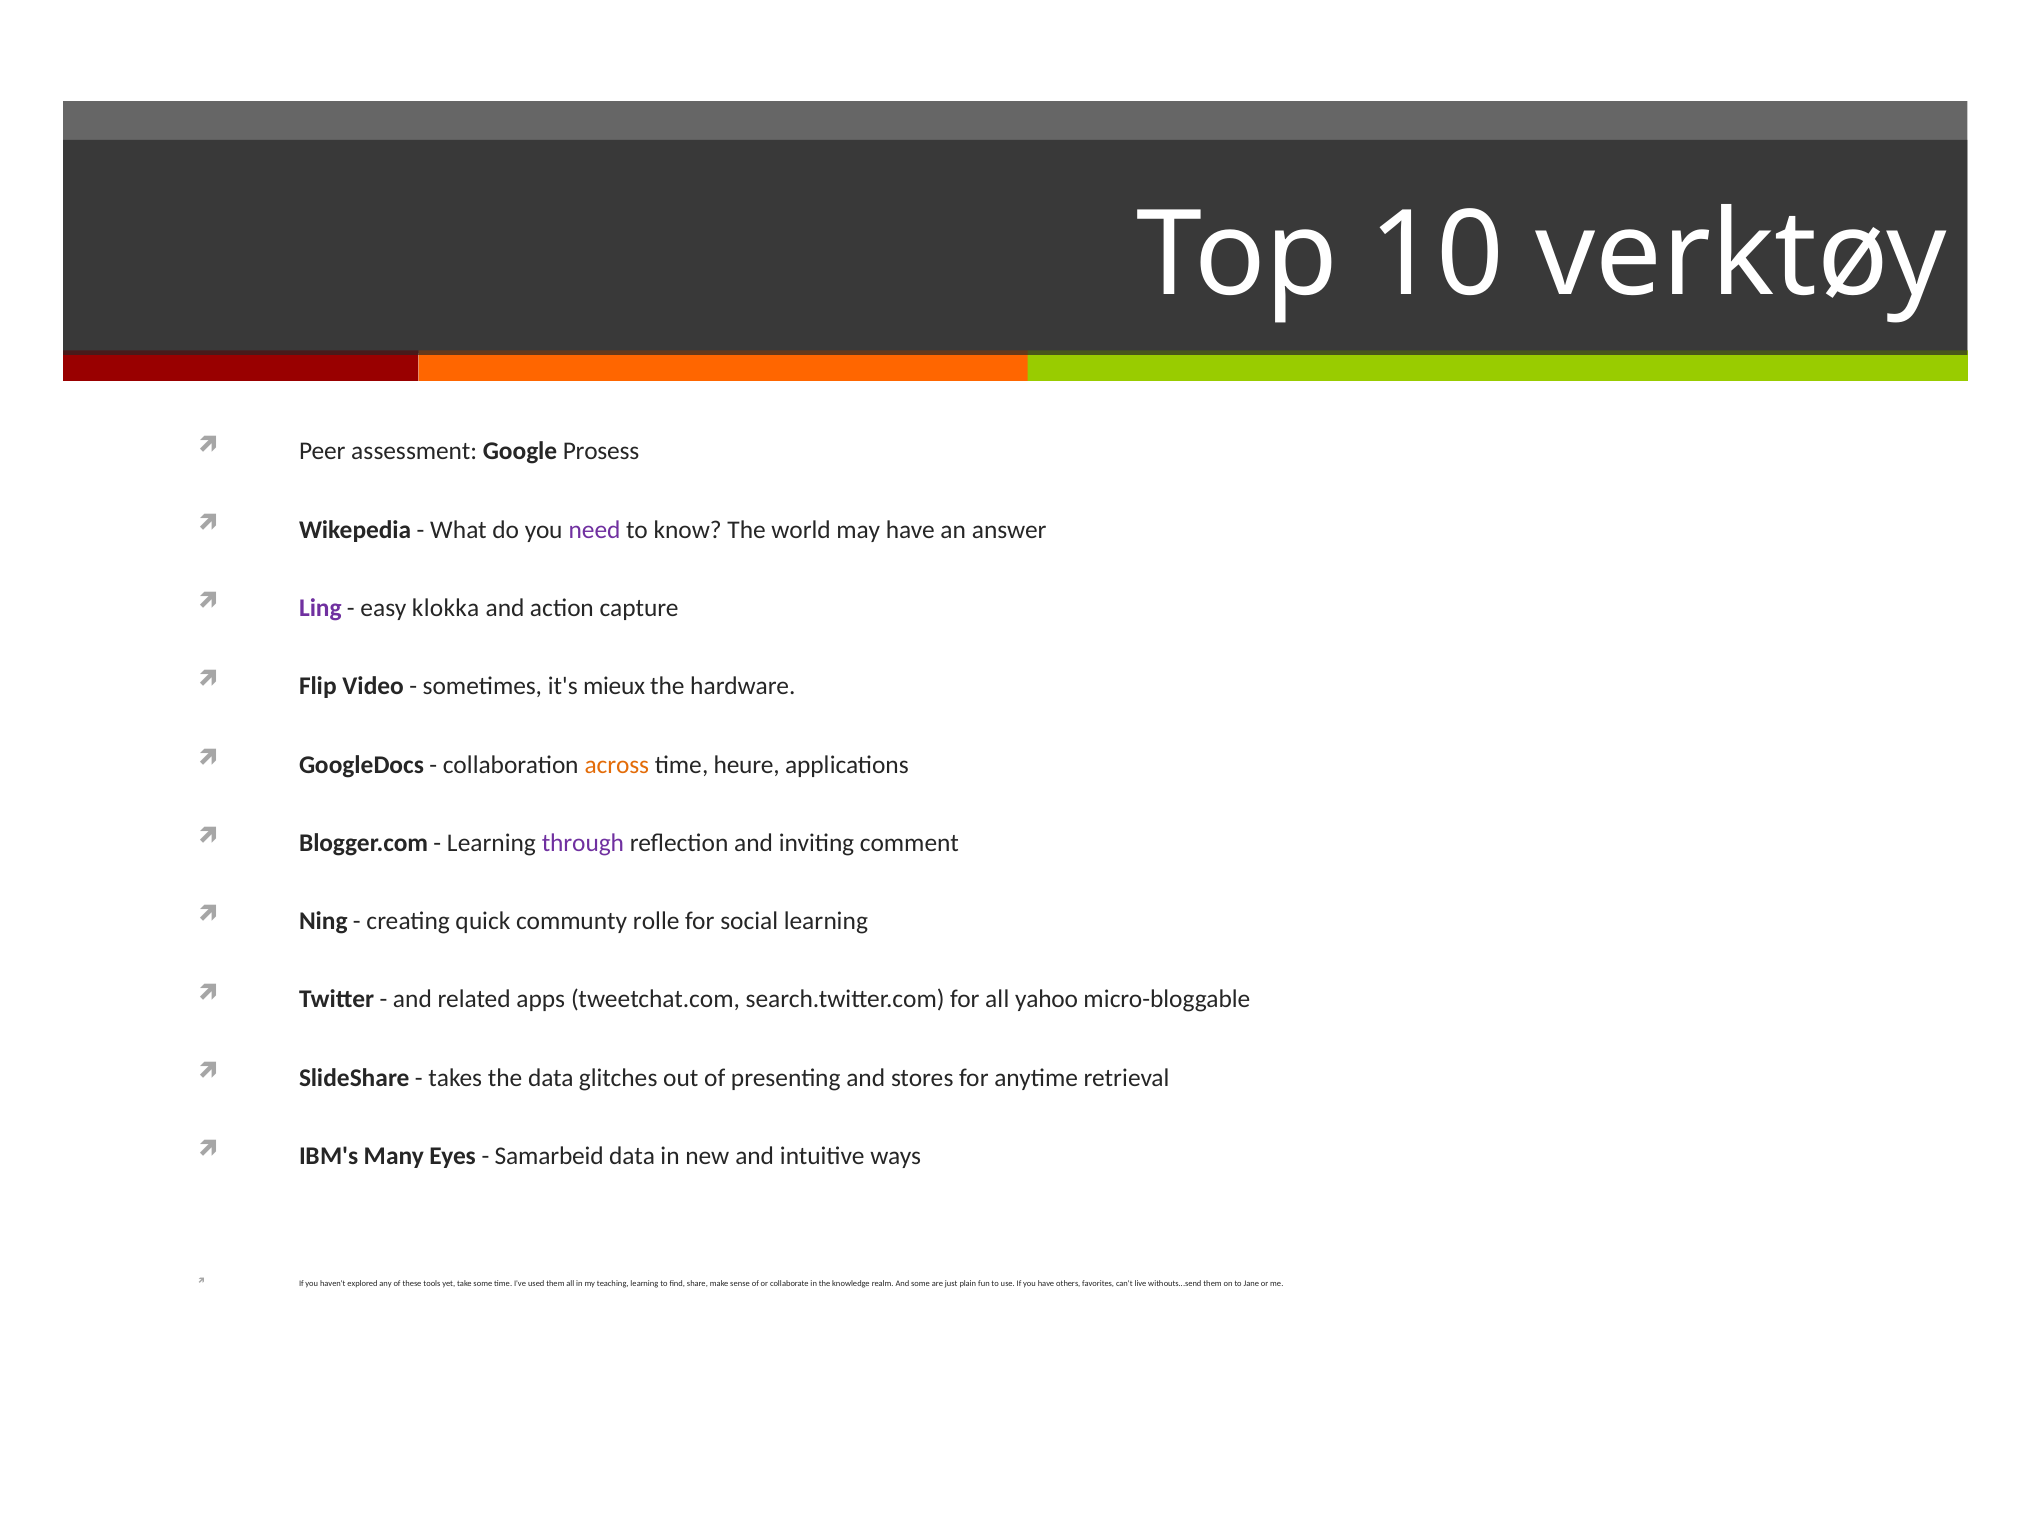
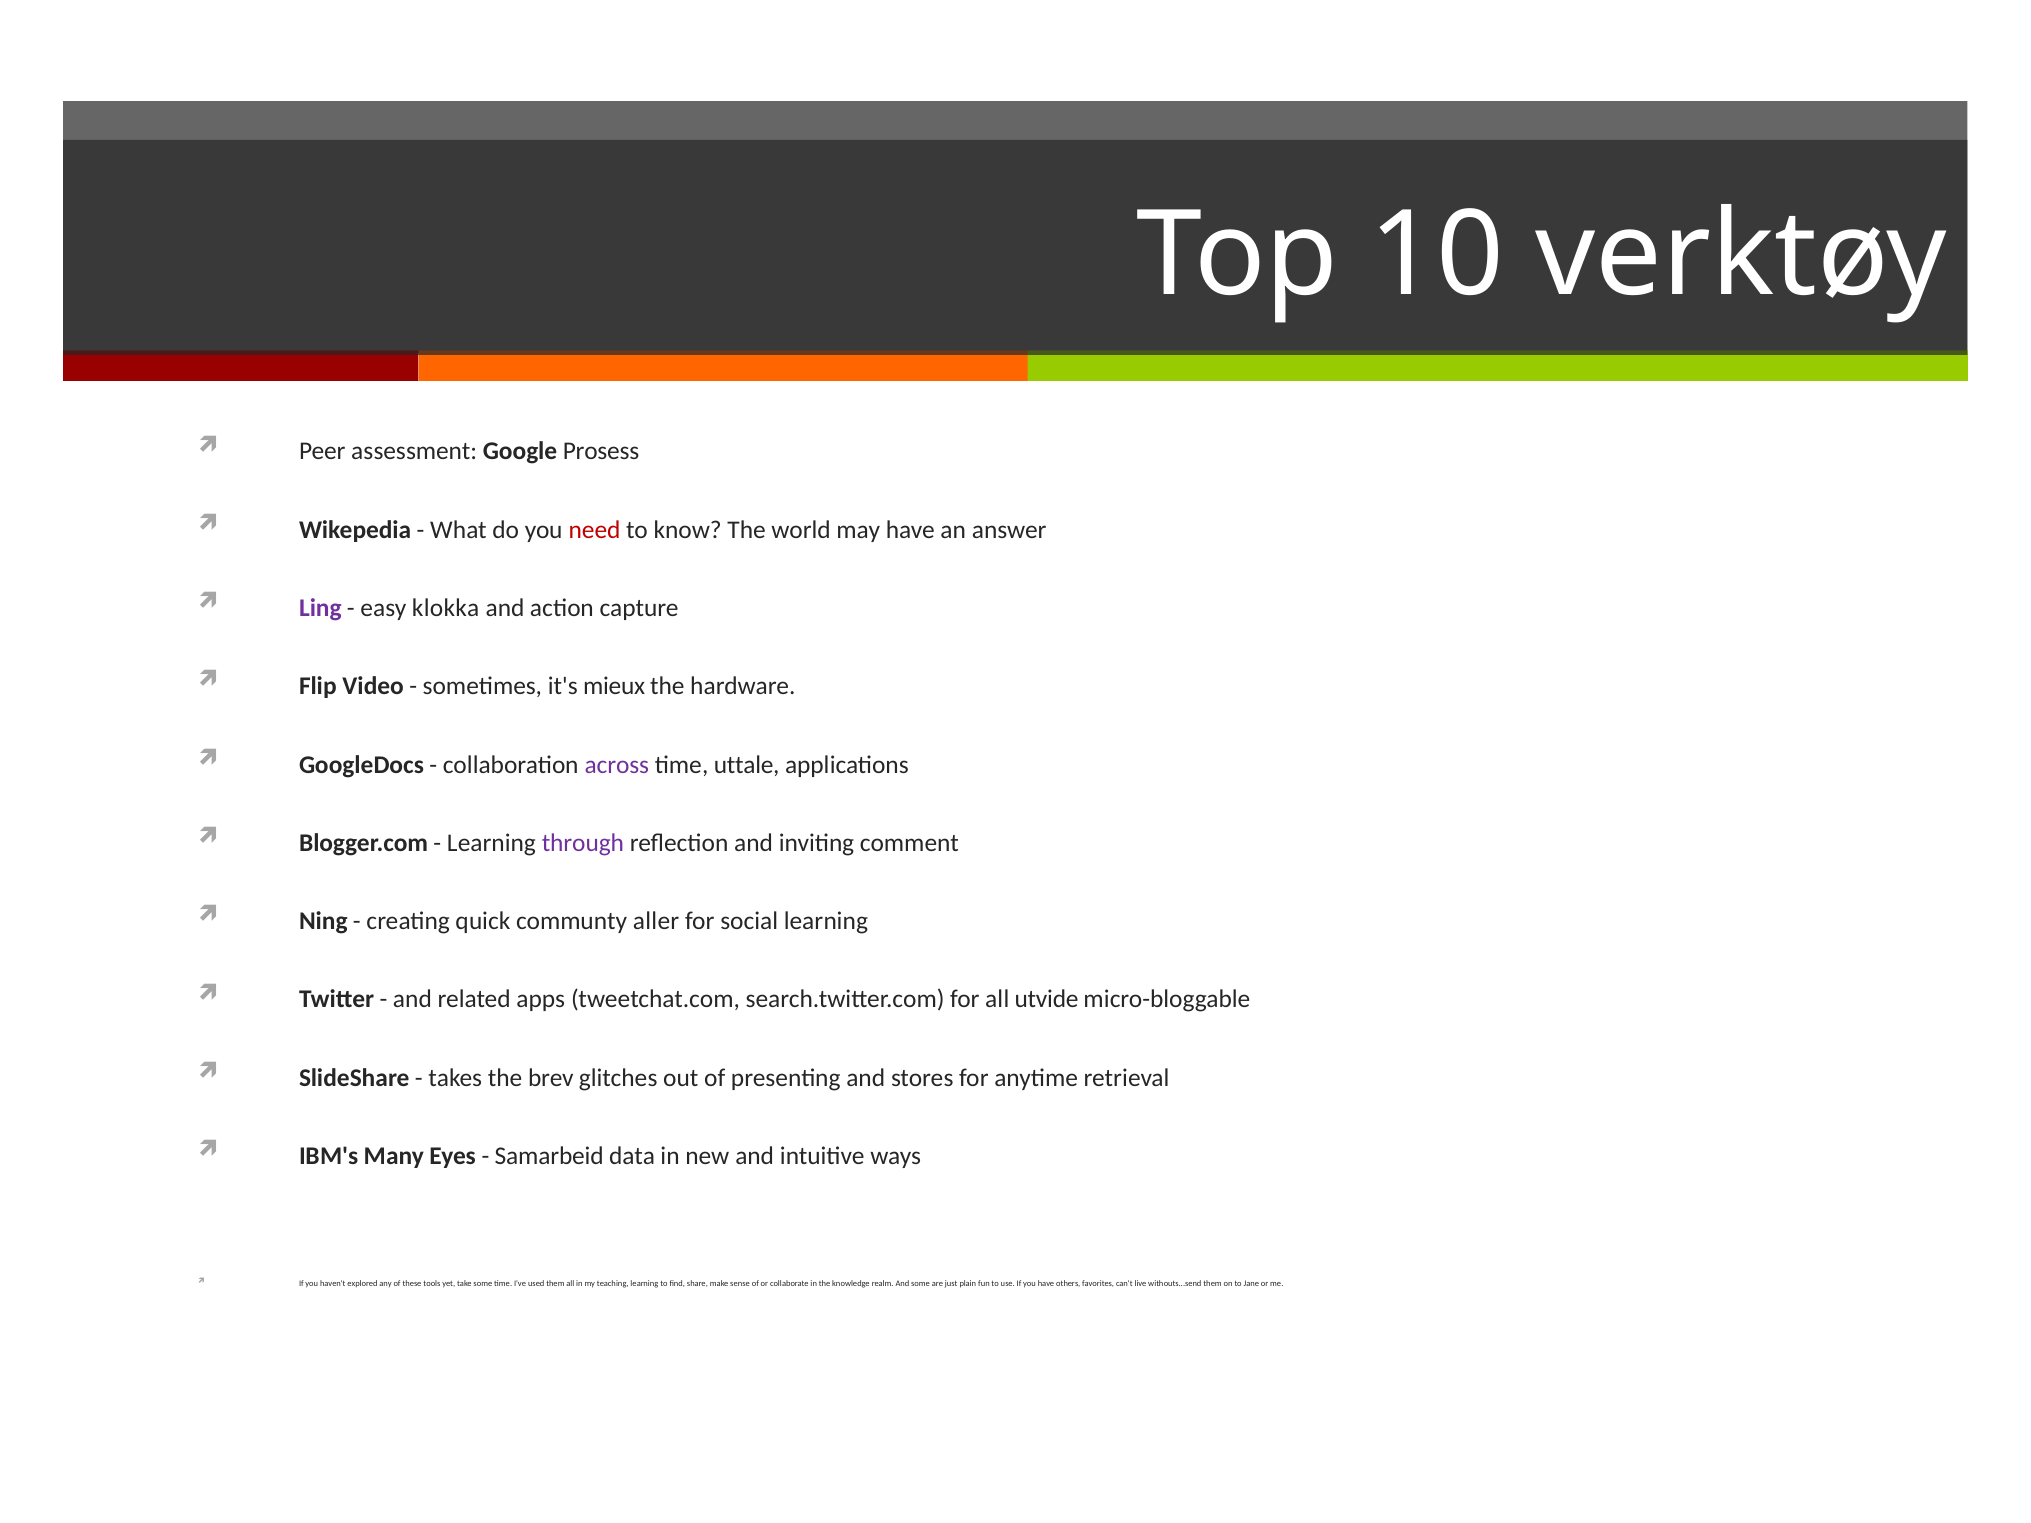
need colour: purple -> red (595, 530)
across colour: orange -> purple (617, 765)
heure: heure -> uttale (747, 765)
rolle: rolle -> aller (656, 921)
yahoo: yahoo -> utvide (1047, 1000)
the data: data -> brev (551, 1078)
